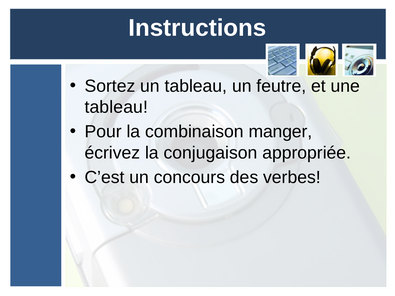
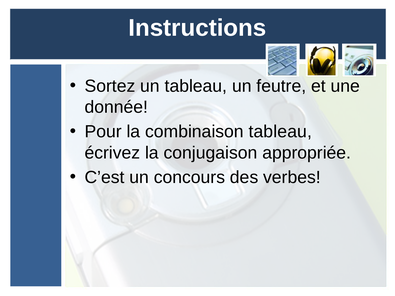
tableau: tableau -> donnée (116, 107)
combinaison manger: manger -> tableau (280, 132)
